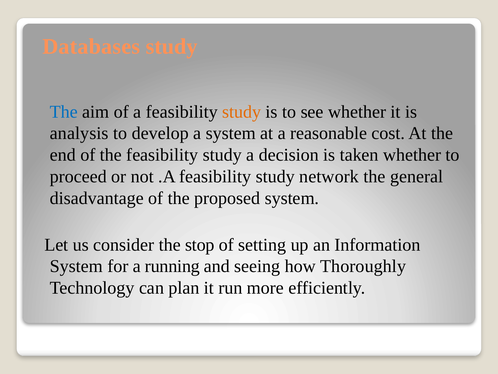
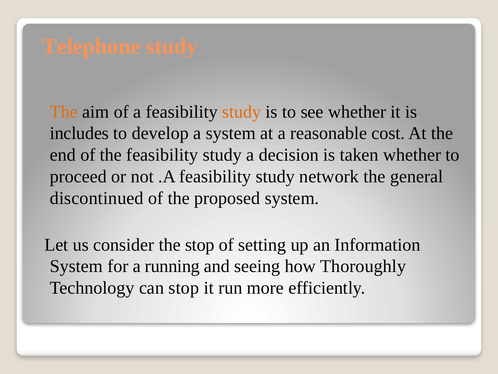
Databases: Databases -> Telephone (91, 46)
The colour: blue -> orange (64, 112)
analysis: analysis -> includes (79, 133)
disadvantage: disadvantage -> discontinued (97, 198)
can plan: plan -> stop (184, 288)
